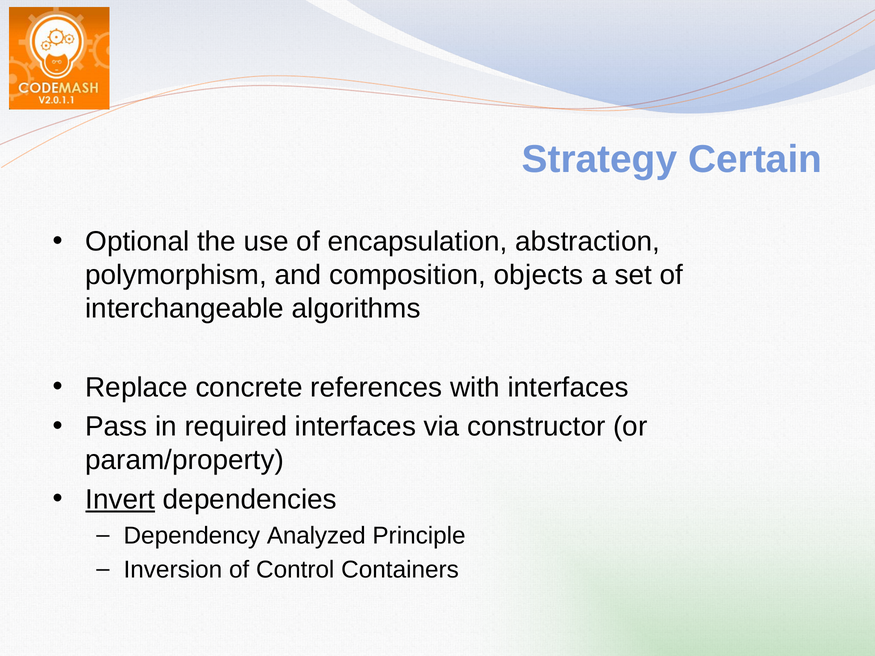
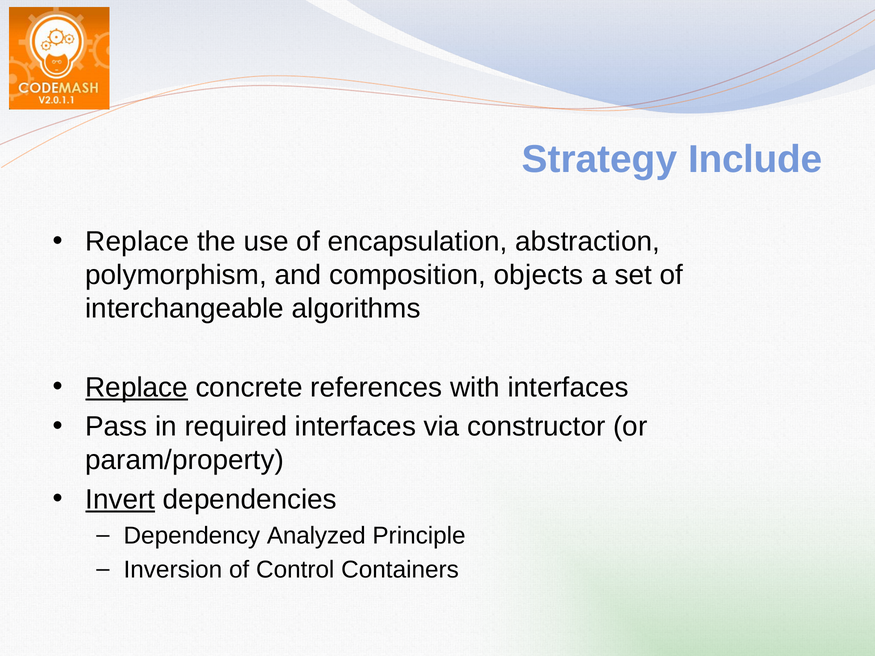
Certain: Certain -> Include (755, 159)
Optional: Optional -> Replace (137, 242)
Replace underline: none -> present (137, 388)
